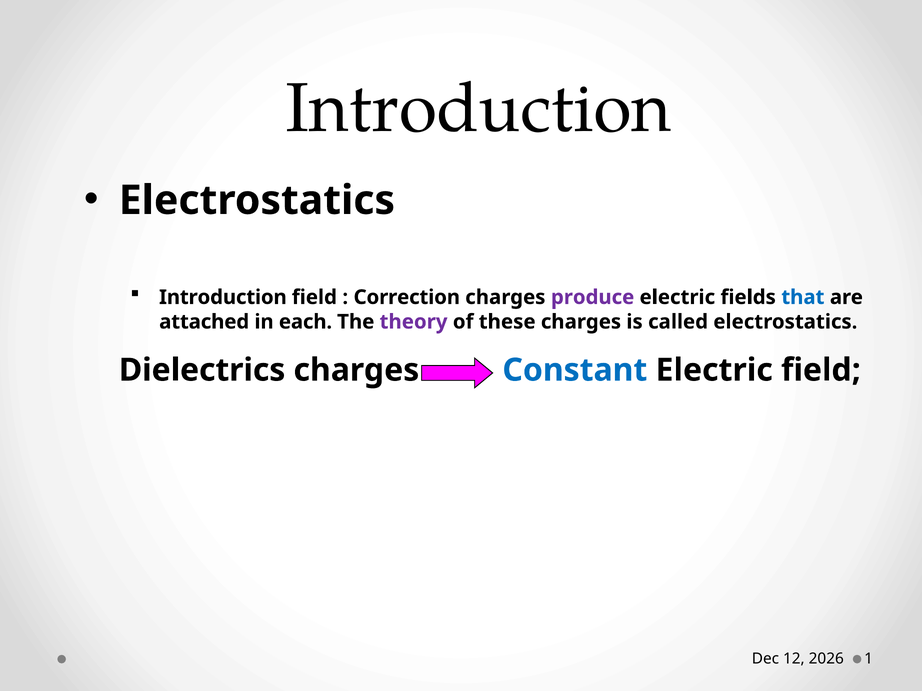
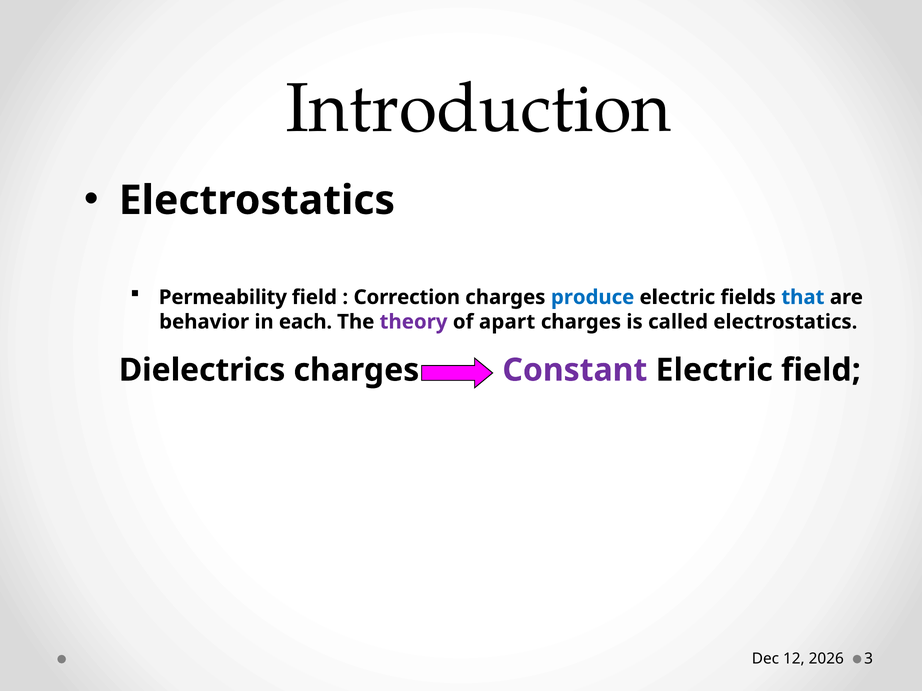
Introduction: Introduction -> Permeability (223, 297)
produce colour: purple -> blue (593, 297)
attached: attached -> behavior (204, 322)
these: these -> apart (507, 322)
Constant colour: blue -> purple (575, 370)
1: 1 -> 3 (869, 659)
